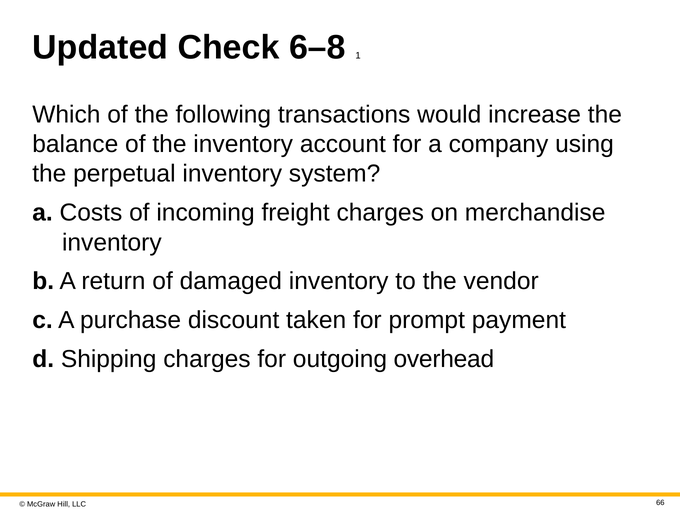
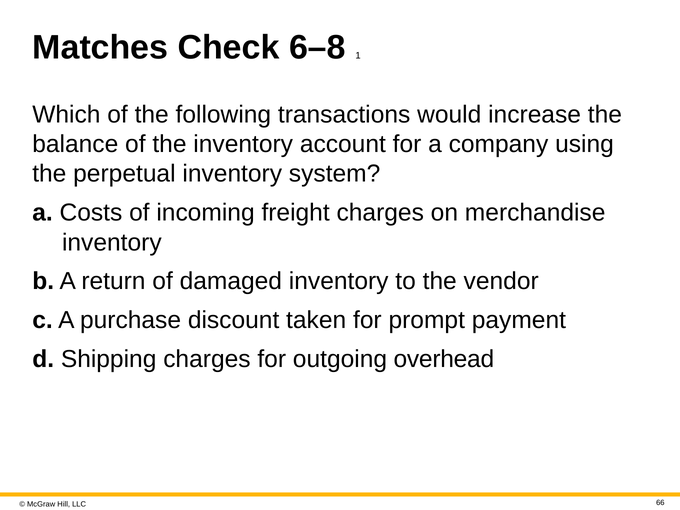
Updated: Updated -> Matches (100, 48)
